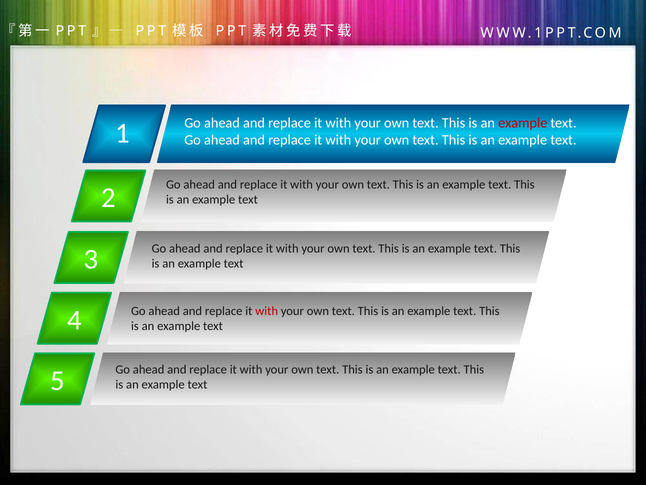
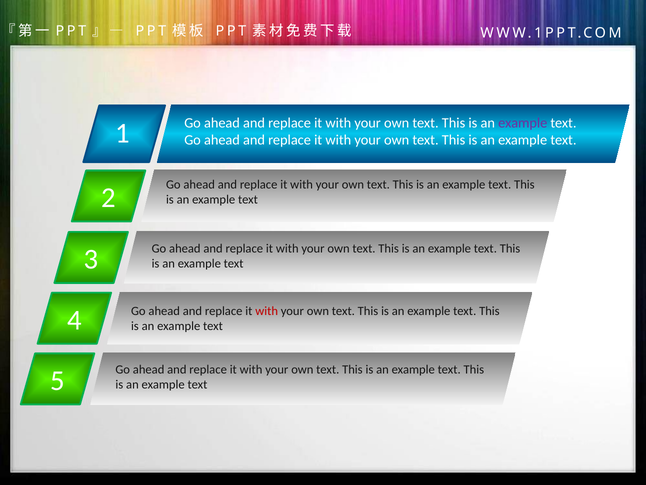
example colour: red -> purple (523, 123)
